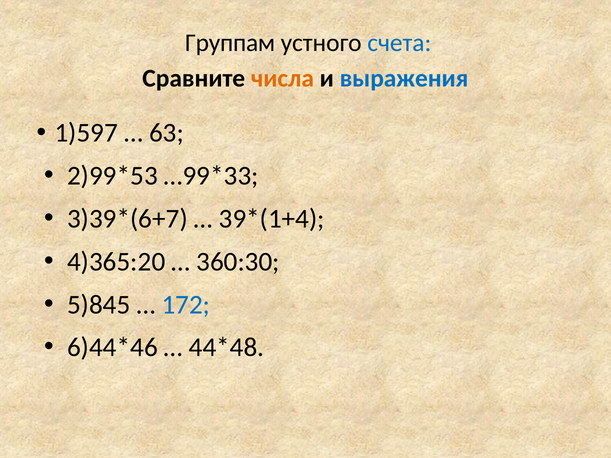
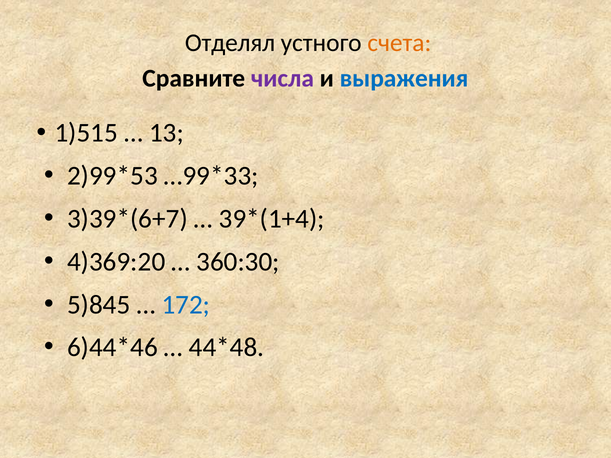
Группам: Группам -> Отделял (230, 43)
счета colour: blue -> orange (399, 43)
числа colour: orange -> purple (282, 78)
1)597: 1)597 -> 1)515 (86, 133)
63: 63 -> 13 (166, 133)
4)365:20: 4)365:20 -> 4)369:20 (116, 262)
